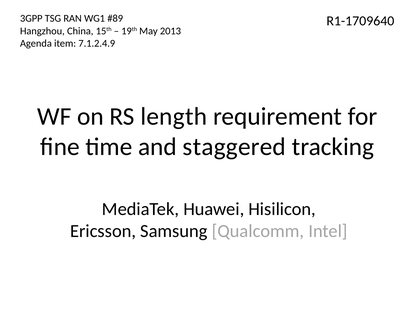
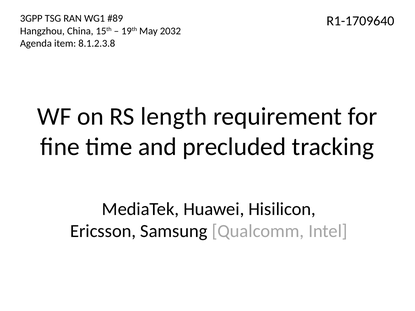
2013: 2013 -> 2032 (170, 31)
7.1.2.4.9: 7.1.2.4.9 -> 8.1.2.3.8 (97, 43)
staggered: staggered -> precluded (234, 147)
